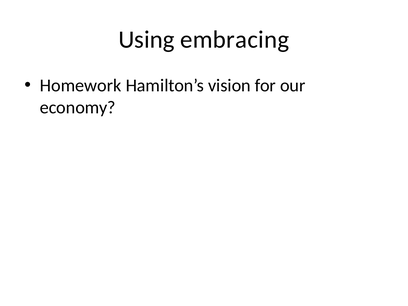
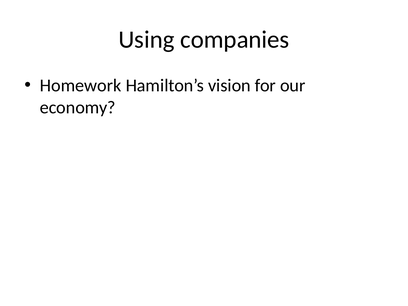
embracing: embracing -> companies (235, 39)
